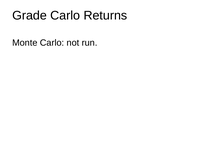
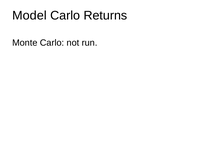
Grade: Grade -> Model (29, 15)
